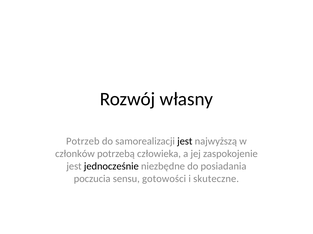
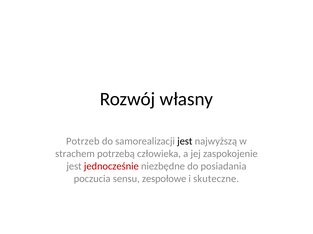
członków: członków -> strachem (75, 154)
jednocześnie colour: black -> red (111, 167)
gotowości: gotowości -> zespołowe (164, 179)
